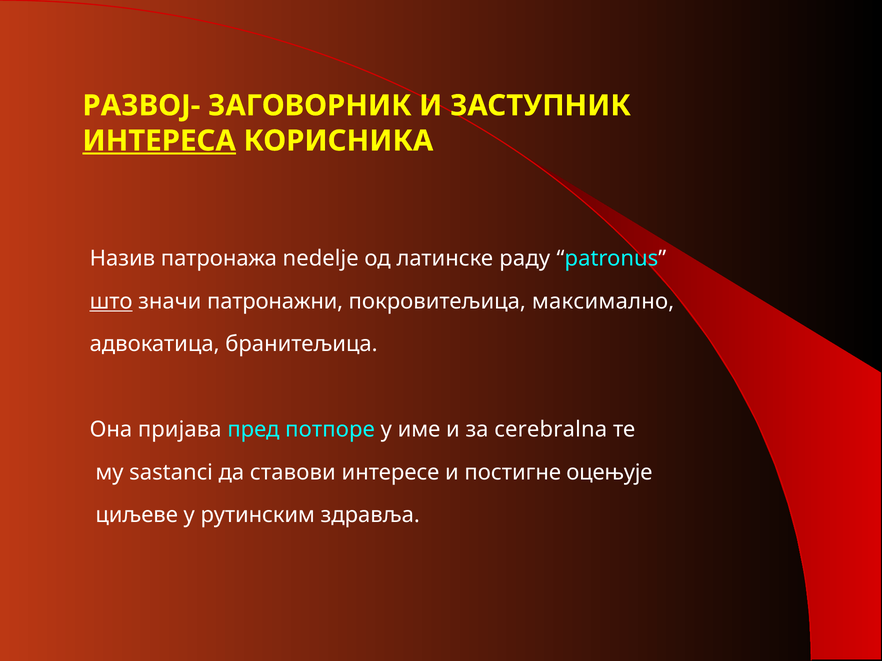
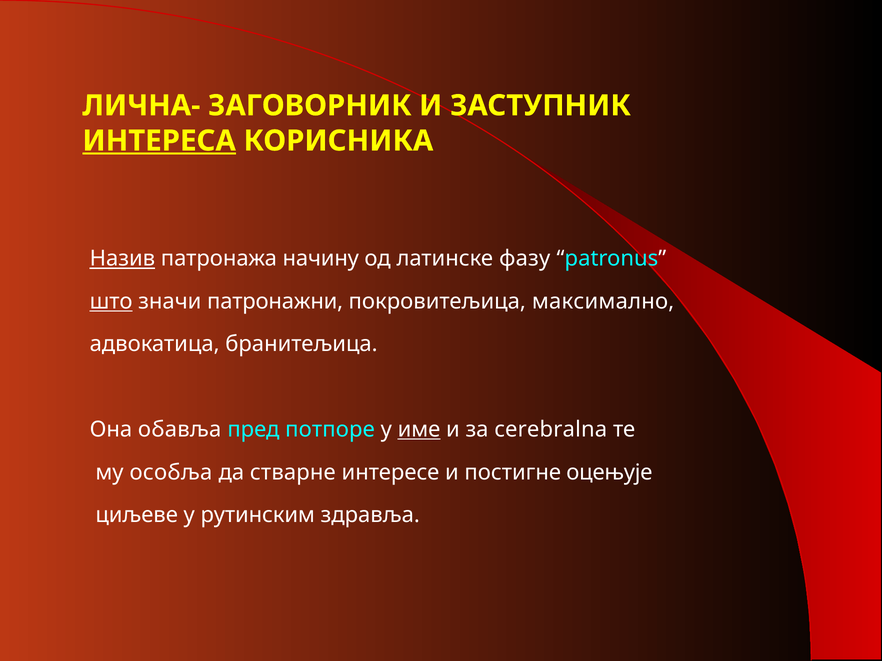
РАЗВОЈ-: РАЗВОЈ- -> ЛИЧНА- (141, 106)
Назив underline: none -> present (122, 259)
nedelje: nedelje -> начину (321, 259)
раду: раду -> фазу (525, 259)
пријава: пријава -> обавља (180, 430)
име underline: none -> present (419, 430)
sastanci: sastanci -> особља (171, 473)
ставови: ставови -> стварне (293, 473)
